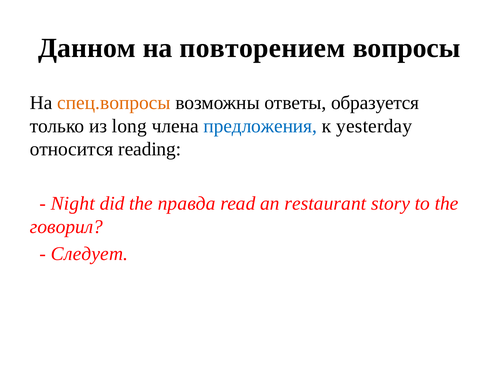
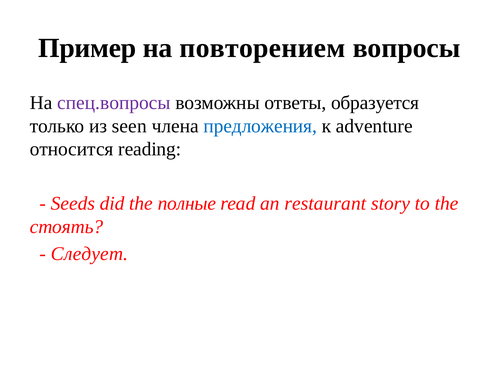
Данном: Данном -> Пример (87, 48)
спец.вопросы colour: orange -> purple (114, 103)
long: long -> seen (129, 126)
yesterday: yesterday -> adventure (374, 126)
Night: Night -> Seeds (73, 204)
правда: правда -> полные (187, 204)
говорил: говорил -> стоять (67, 227)
